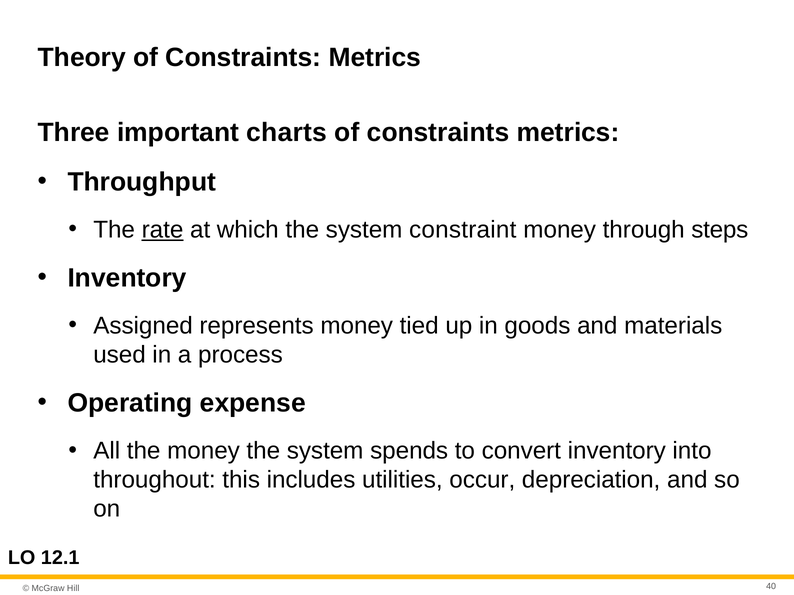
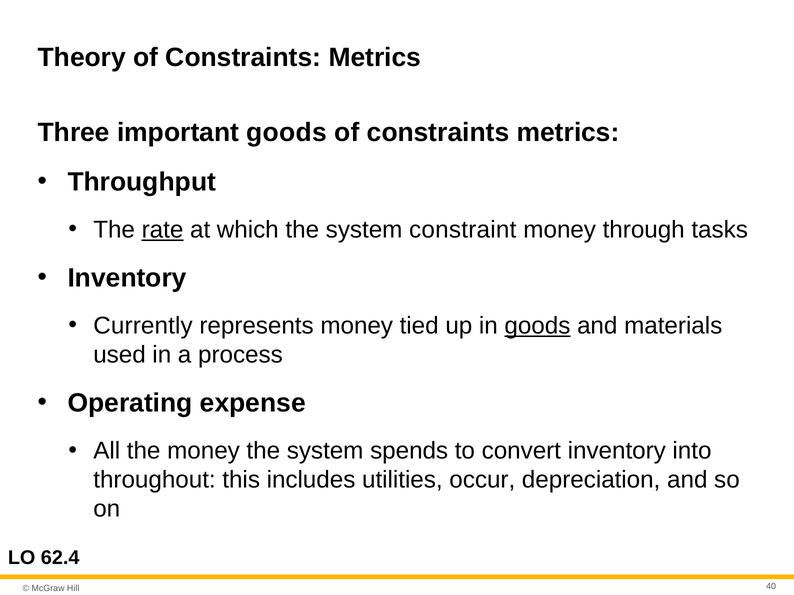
important charts: charts -> goods (287, 133)
steps: steps -> tasks (720, 230)
Assigned: Assigned -> Currently (143, 326)
goods underline: none -> present (537, 326)
12.1: 12.1 -> 62.4 (60, 558)
